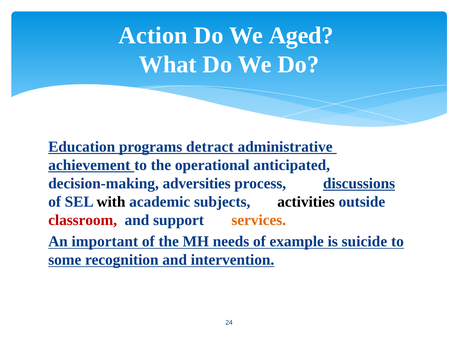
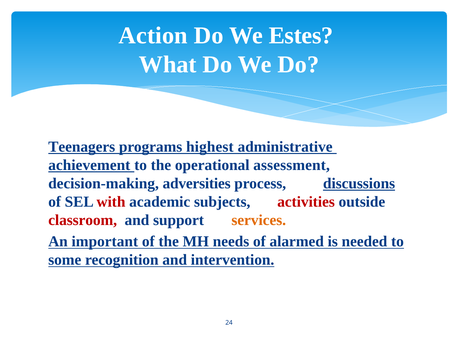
Aged: Aged -> Estes (301, 35)
Education: Education -> Teenagers (82, 147)
detract: detract -> highest (210, 147)
anticipated: anticipated -> assessment (292, 165)
with colour: black -> red (111, 201)
activities colour: black -> red (306, 201)
example: example -> alarmed (297, 241)
suicide: suicide -> needed (364, 241)
